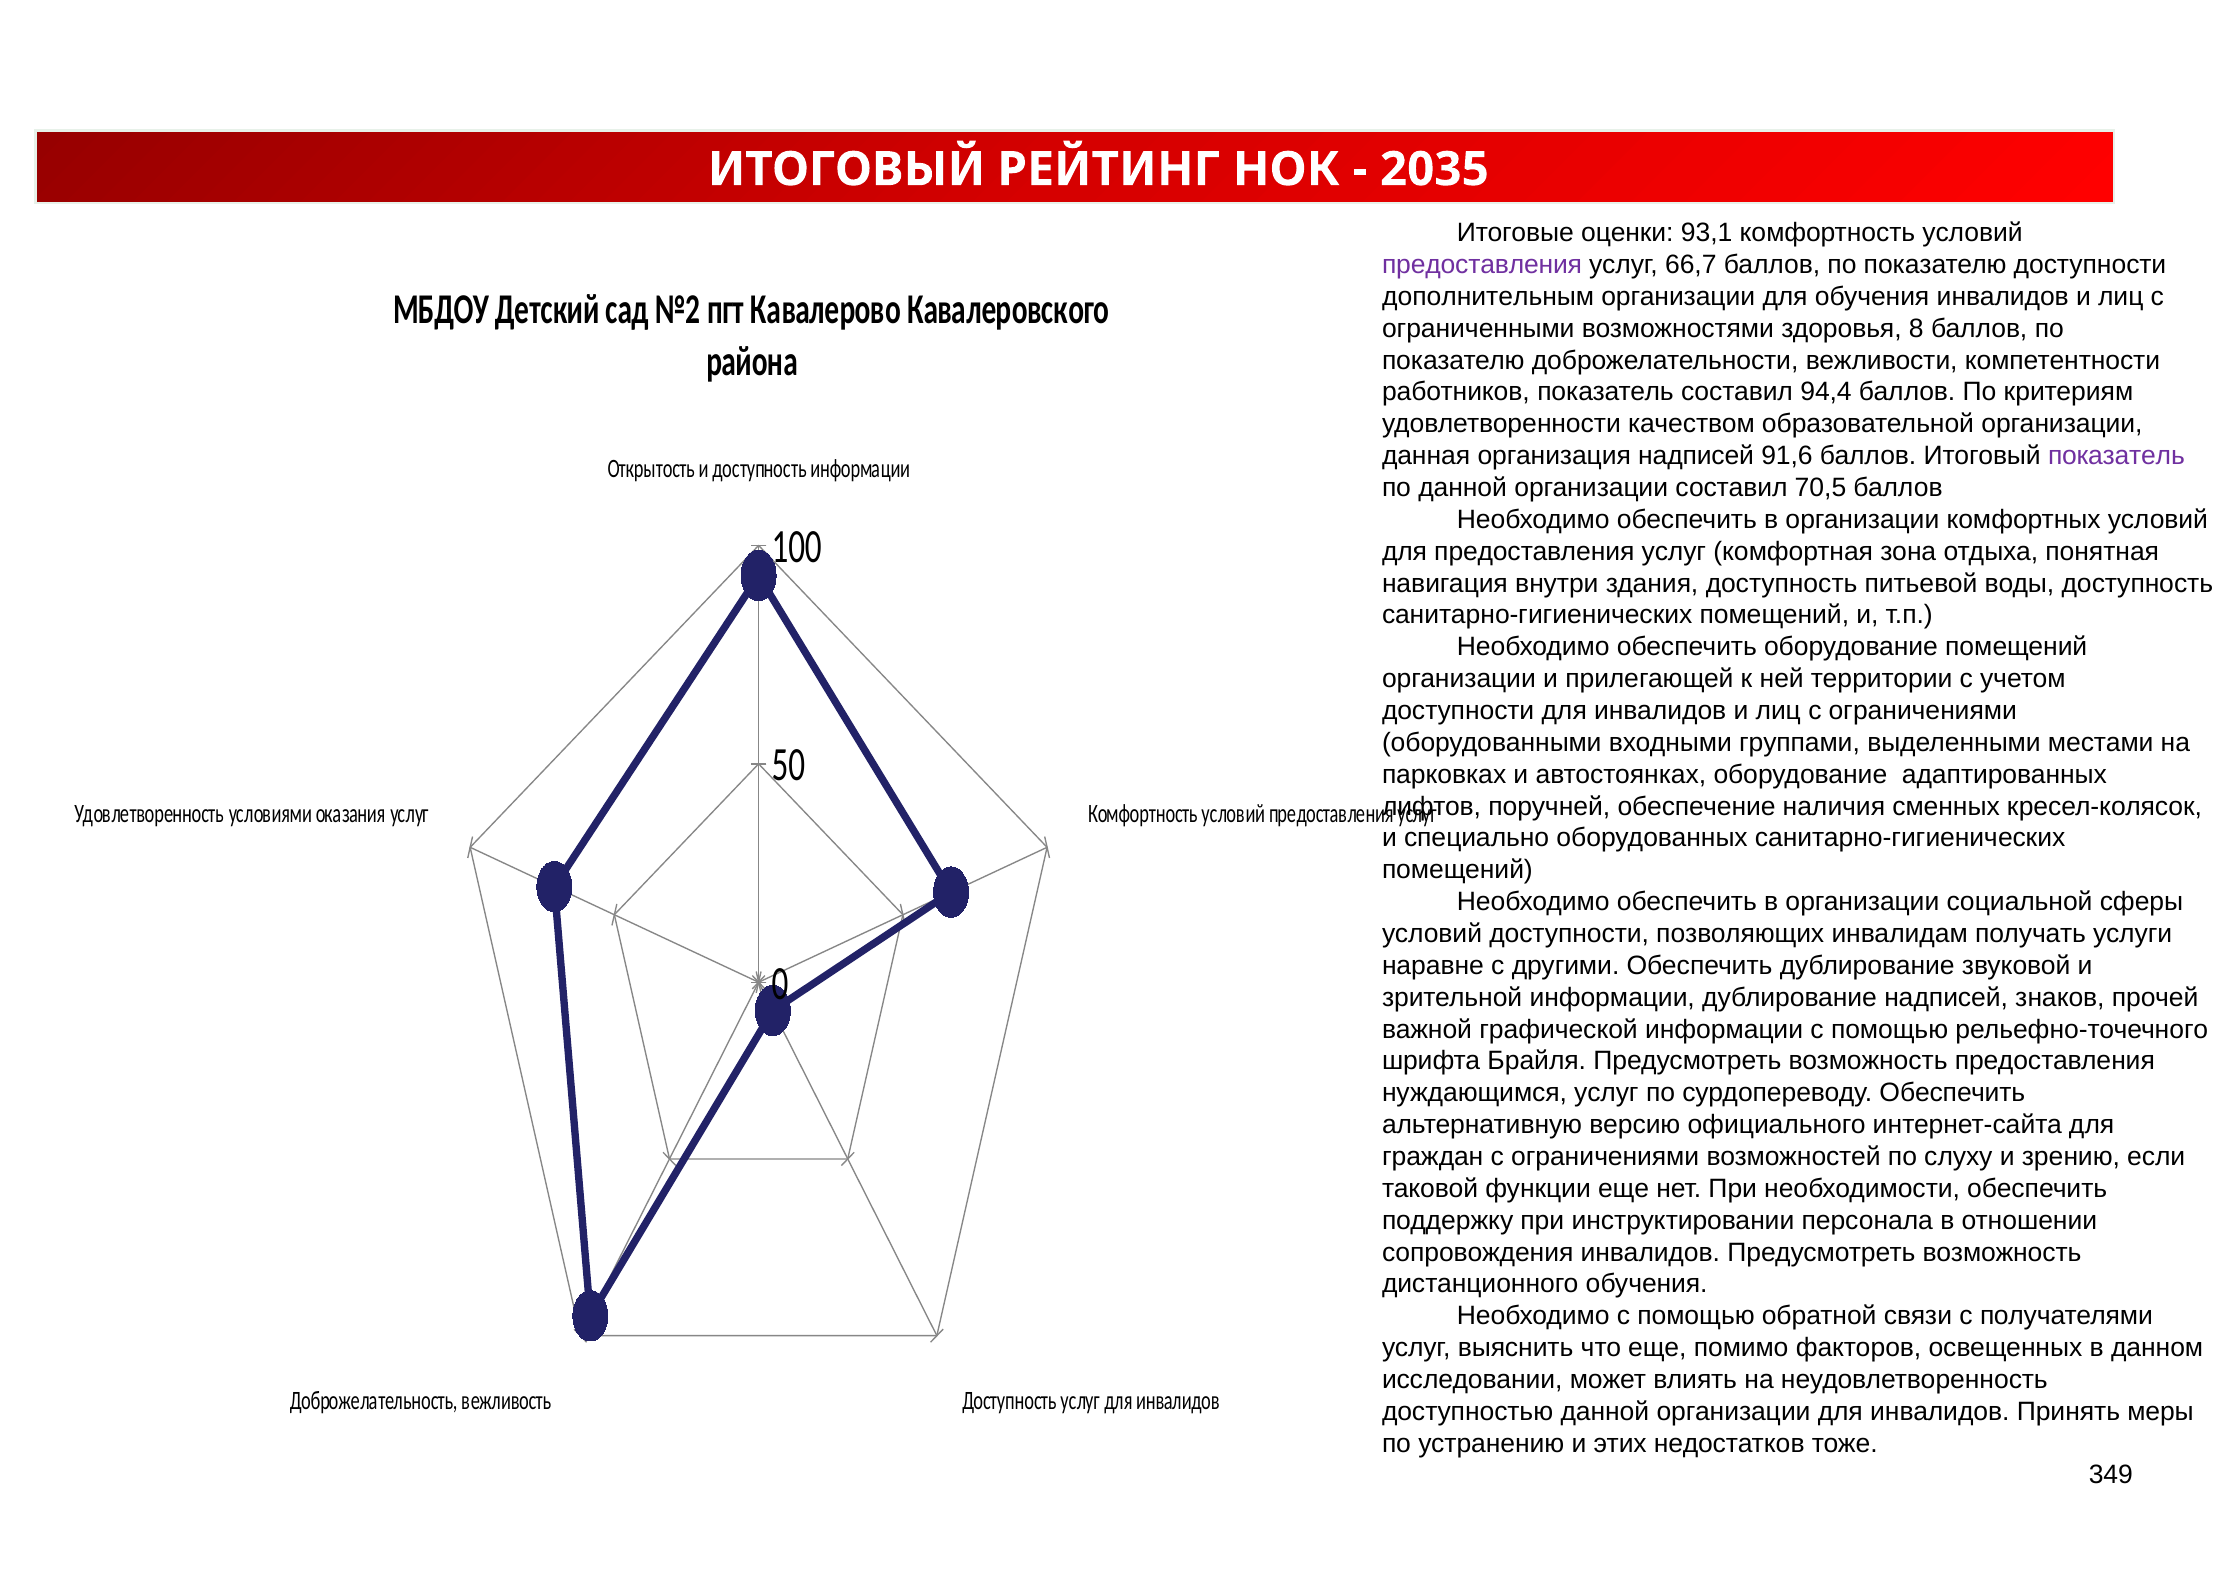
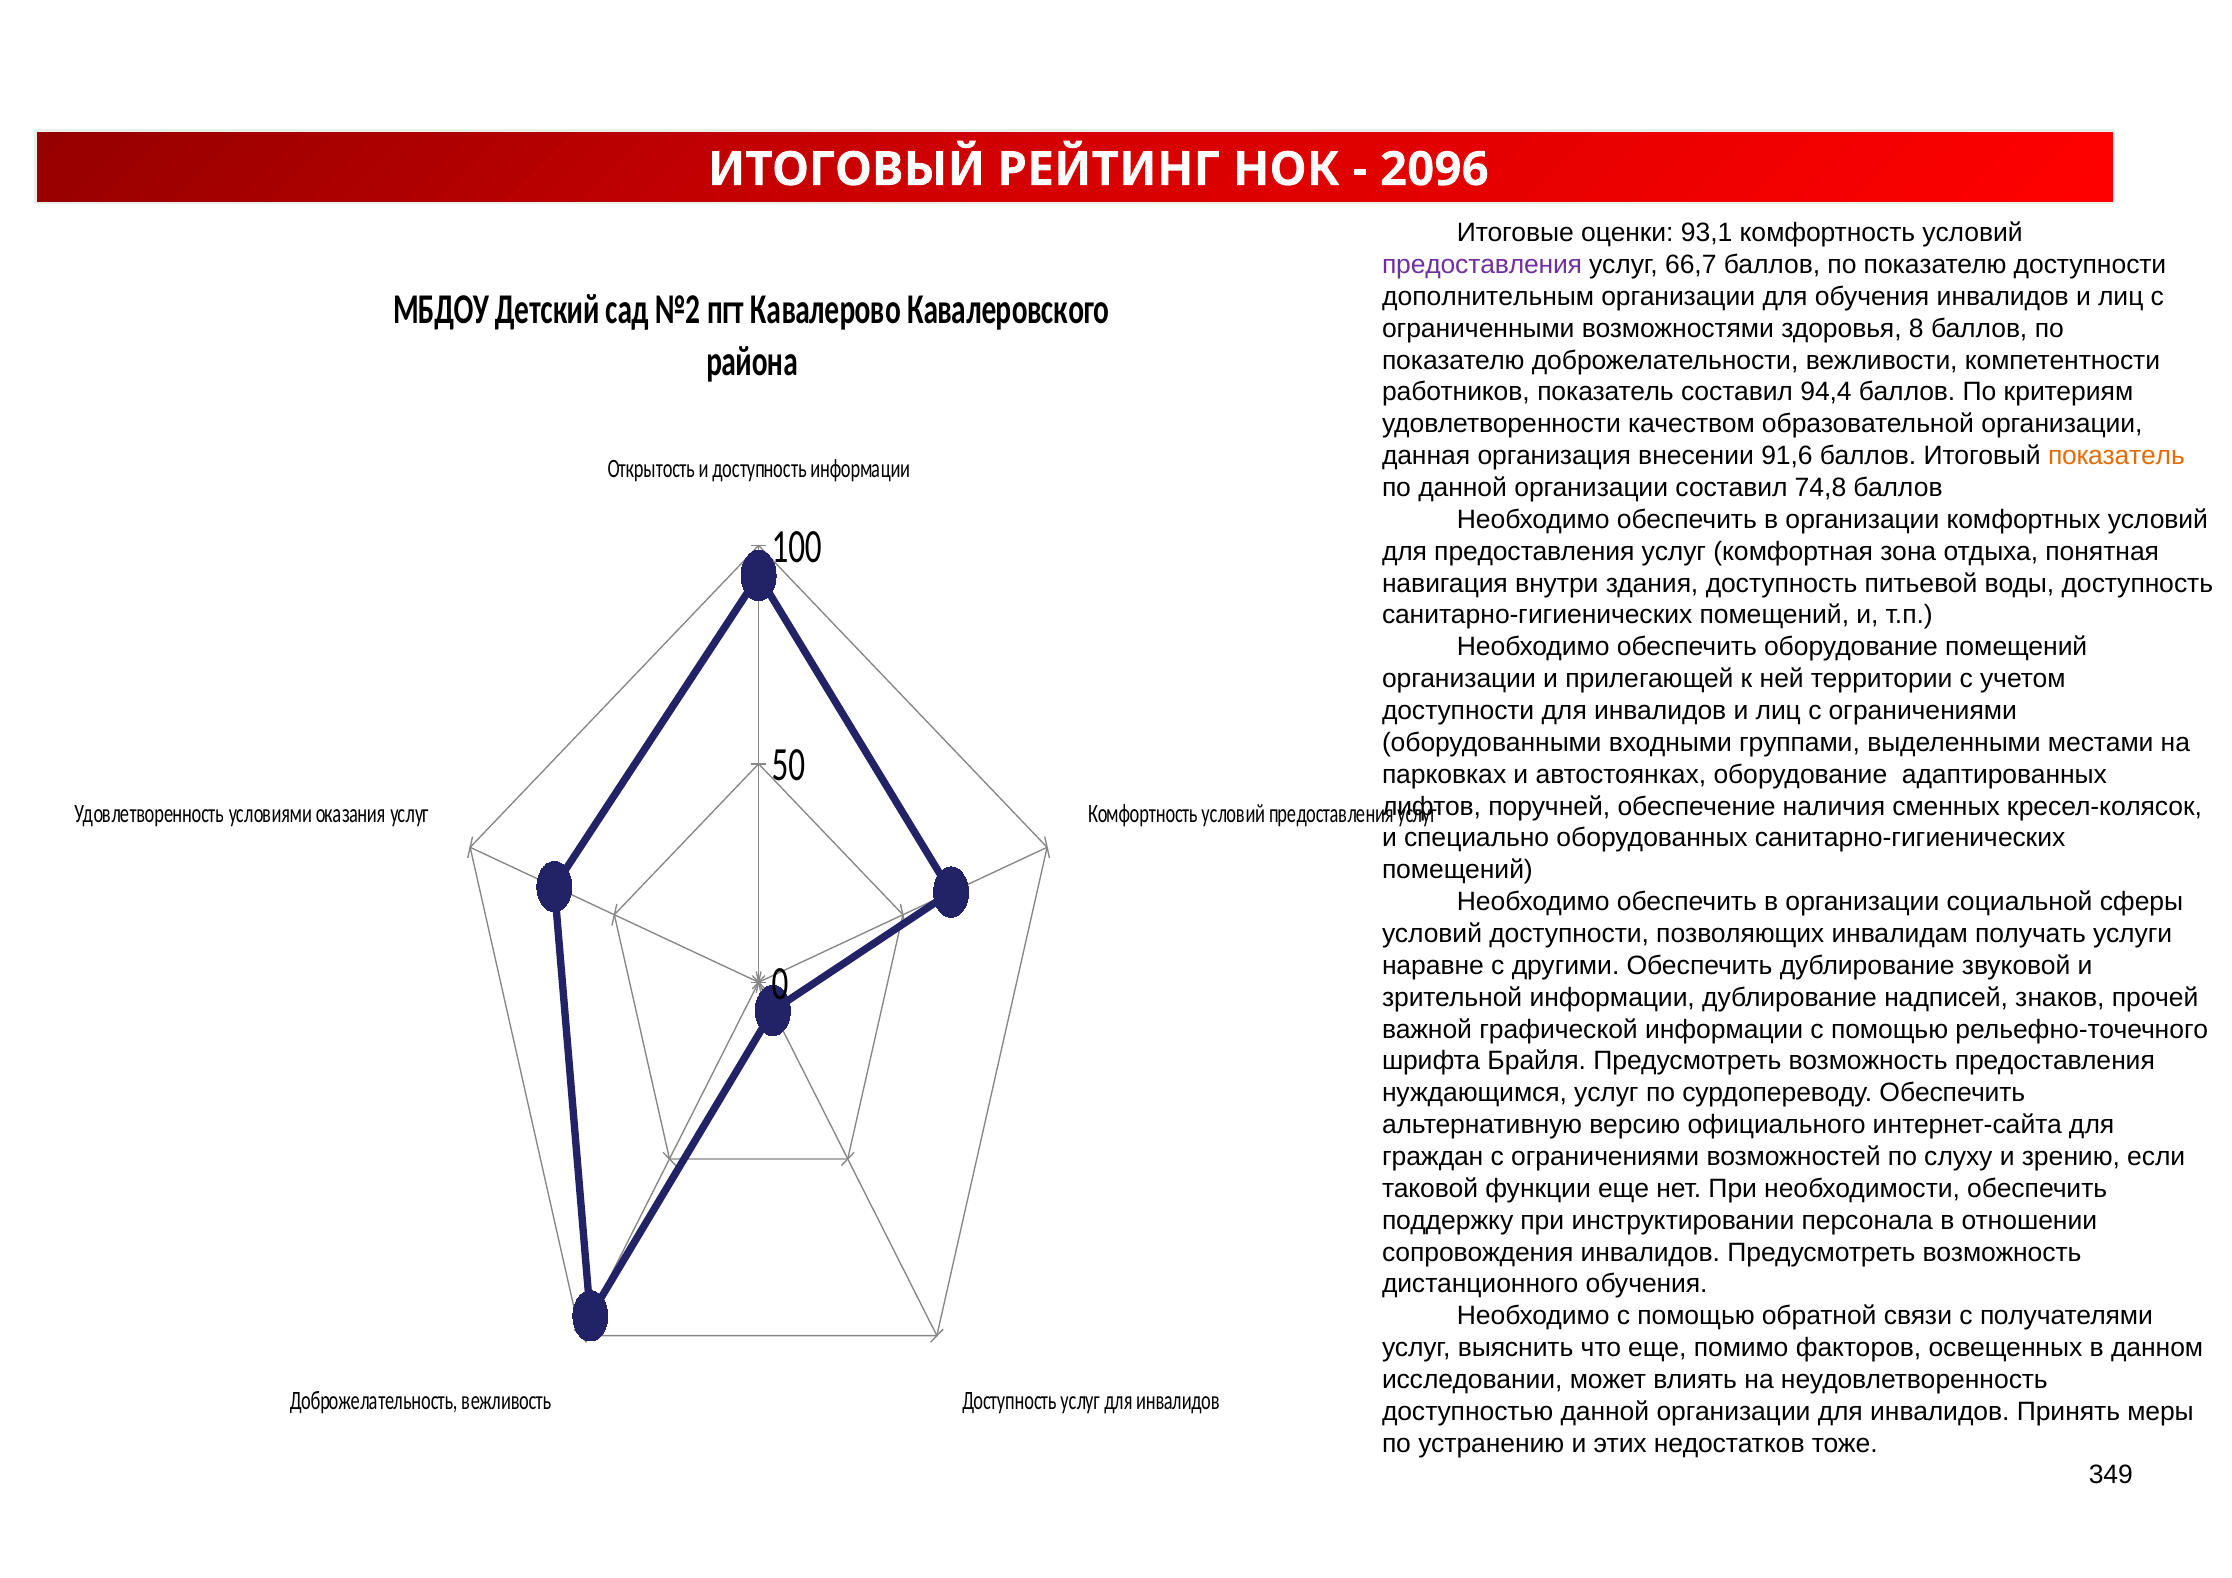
2035: 2035 -> 2096 (1434, 169)
организация надписей: надписей -> внесении (1696, 456)
показатель colour: purple -> orange (2116, 456)
70,5: 70,5 -> 74,8 (1820, 488)
